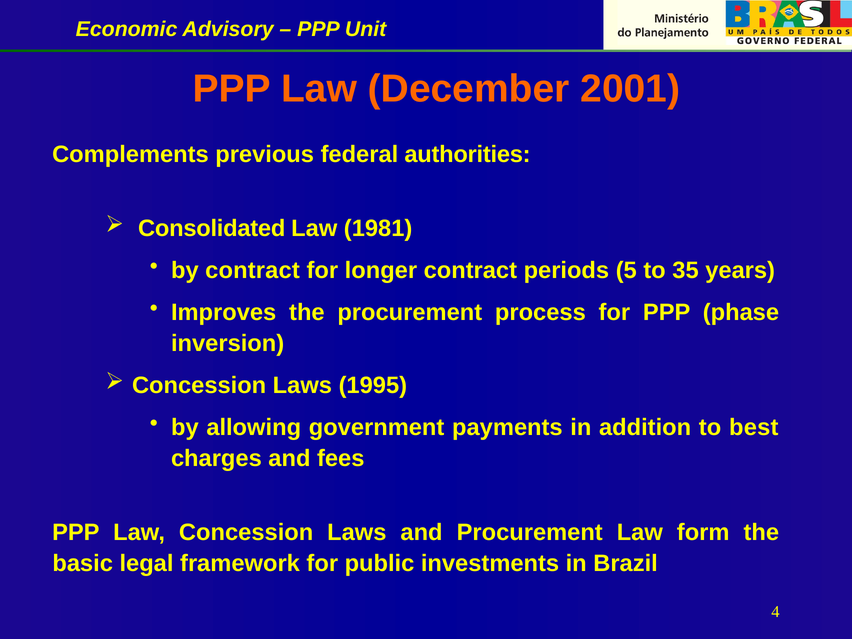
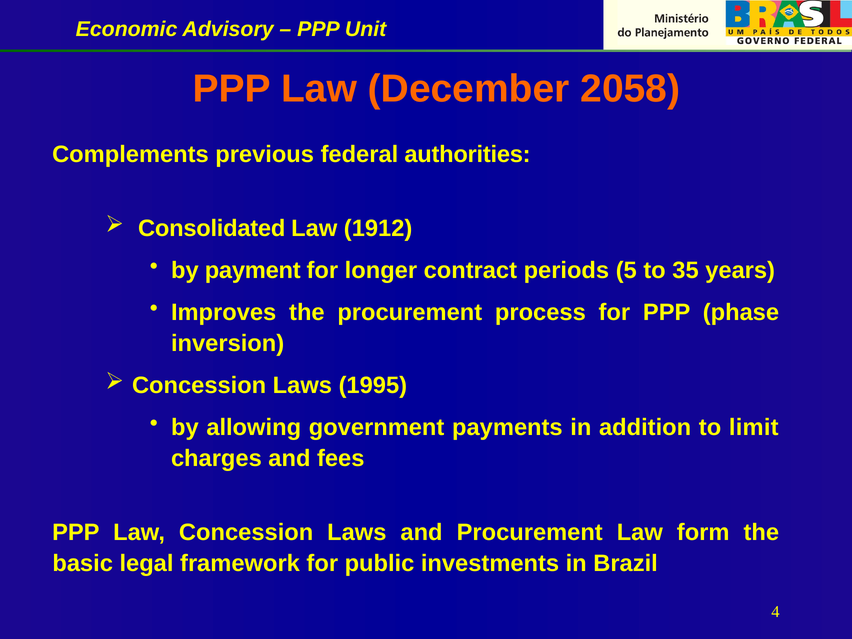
2001: 2001 -> 2058 (630, 89)
1981: 1981 -> 1912 (378, 228)
by contract: contract -> payment (253, 270)
best: best -> limit (754, 427)
